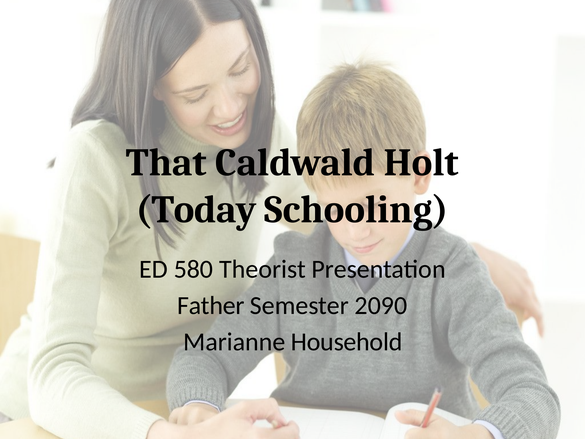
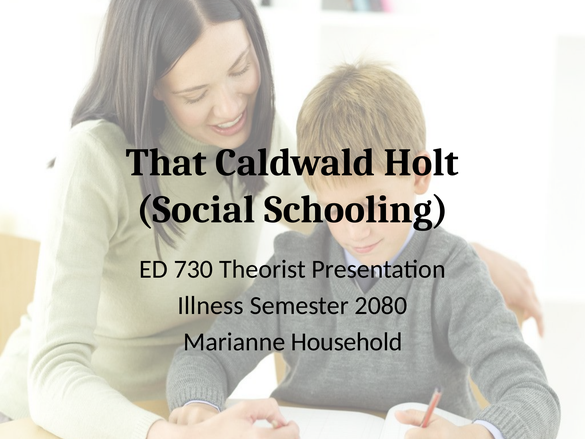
Today: Today -> Social (196, 209)
580: 580 -> 730 (193, 269)
Father: Father -> Illness (211, 305)
2090: 2090 -> 2080 (381, 305)
